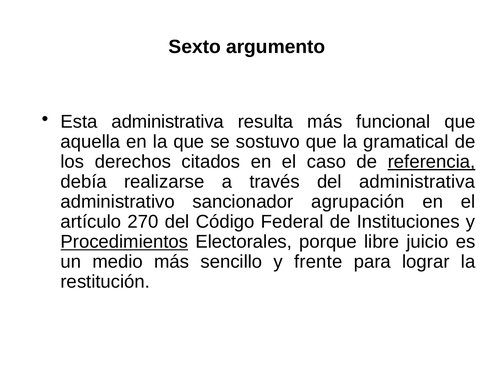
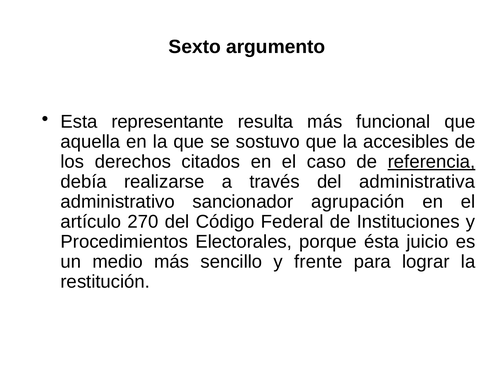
Esta administrativa: administrativa -> representante (168, 122)
gramatical: gramatical -> accesibles (406, 142)
Procedimientos underline: present -> none (124, 242)
libre: libre -> ésta (382, 242)
